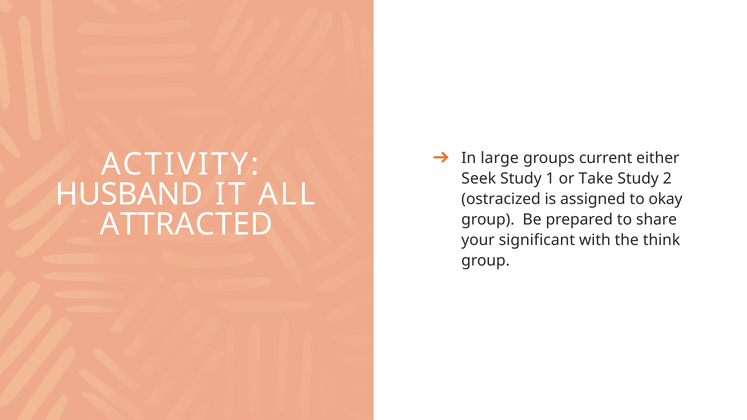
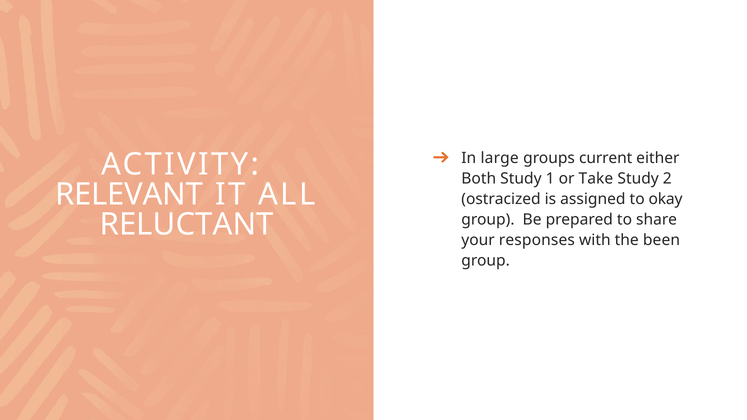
Seek: Seek -> Both (479, 179)
HUSBAND: HUSBAND -> RELEVANT (129, 195)
ATTRACTED: ATTRACTED -> RELUCTANT (187, 224)
significant: significant -> responses (537, 240)
think: think -> been (661, 240)
